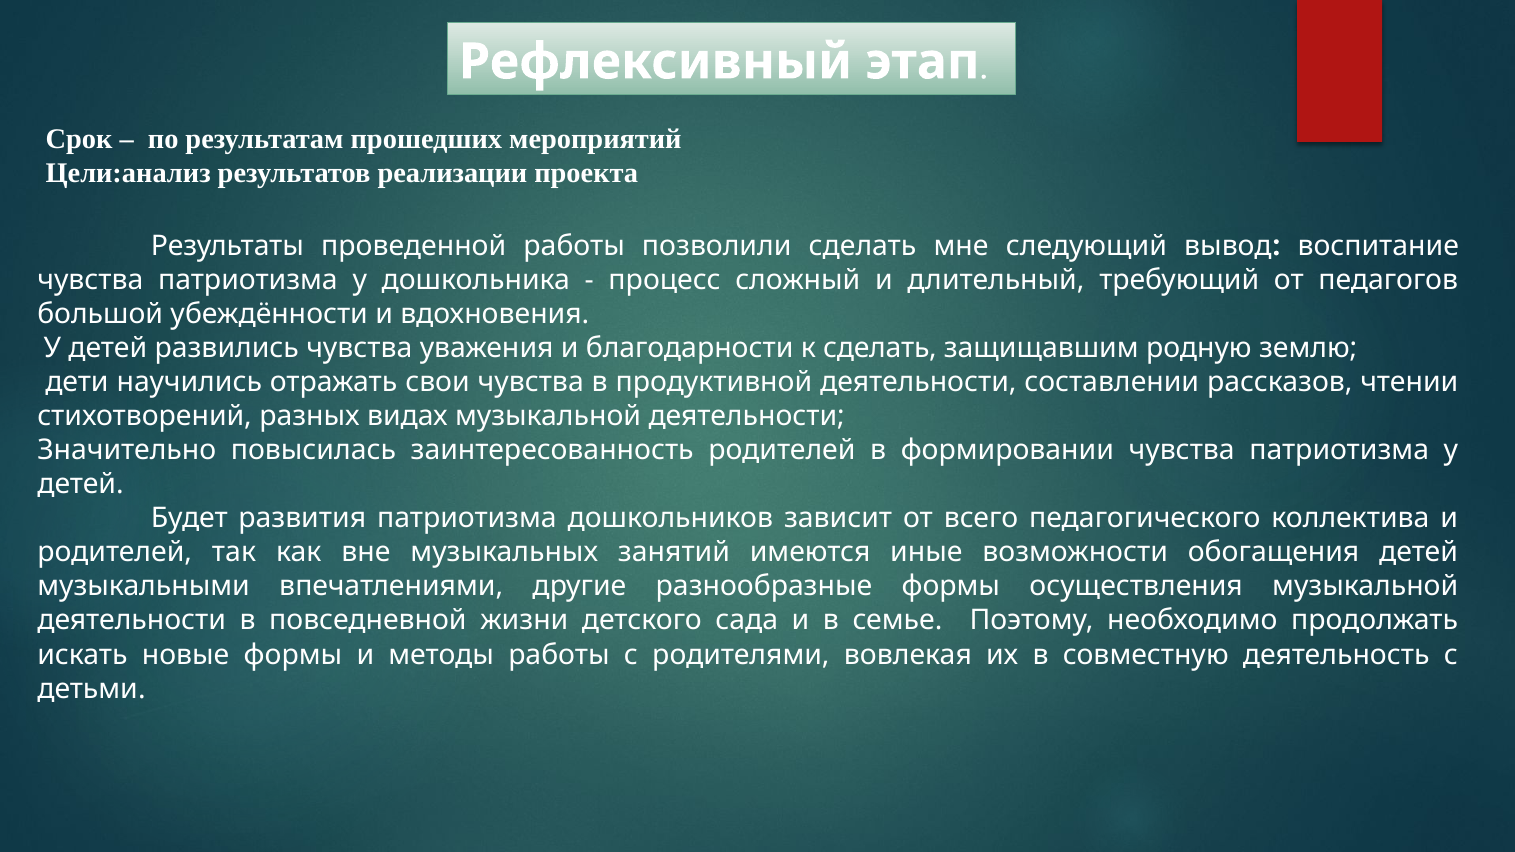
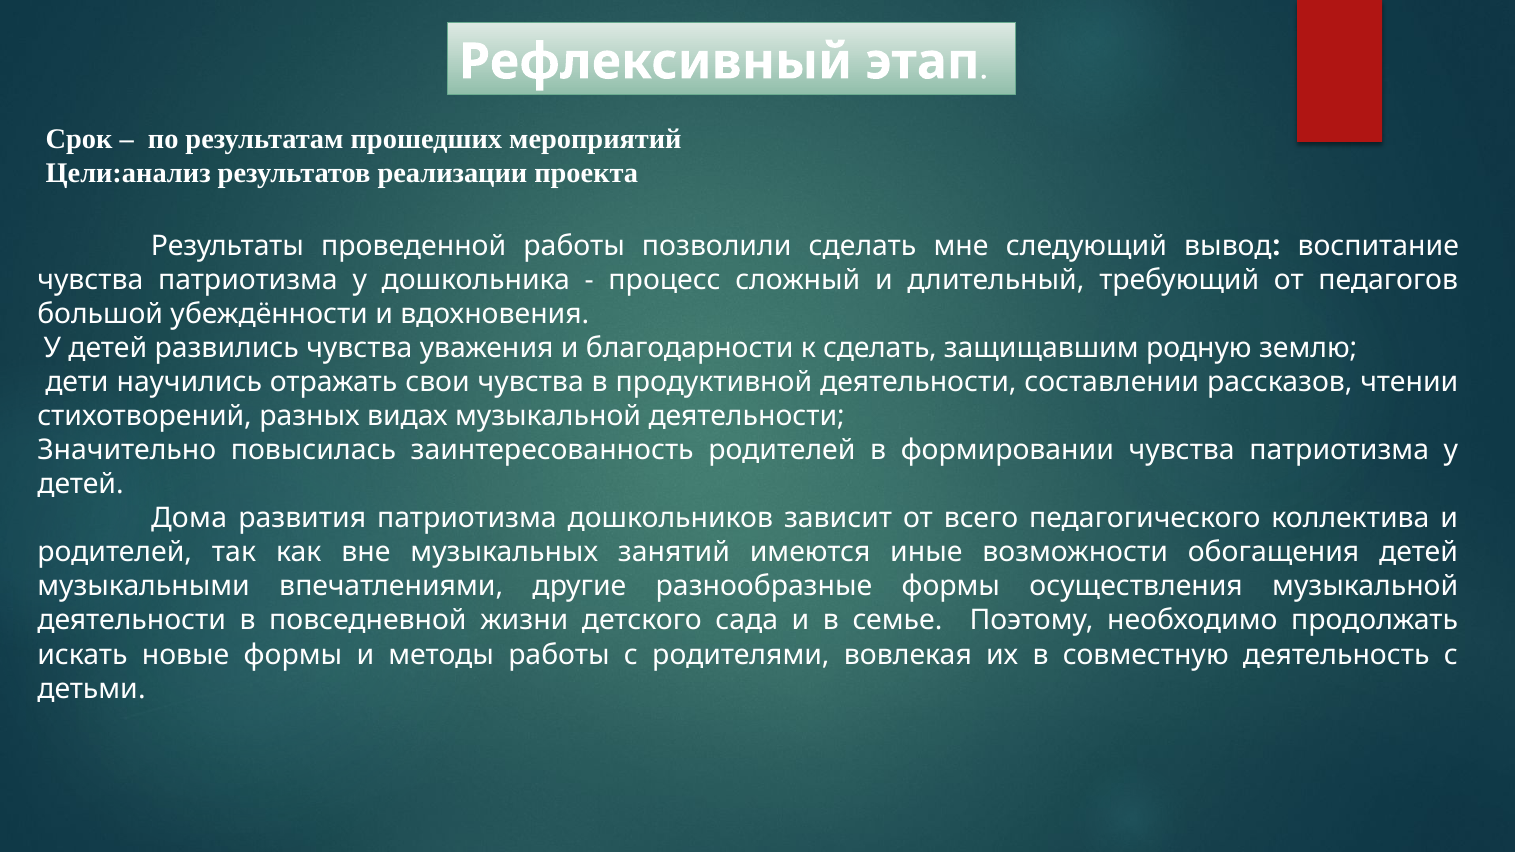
Будет: Будет -> Дома (189, 518)
